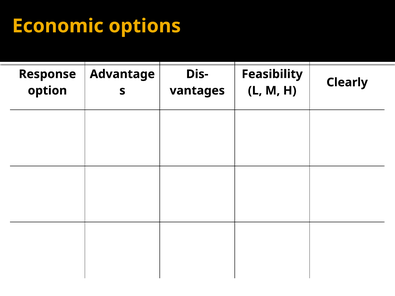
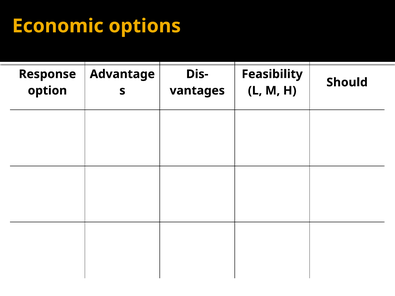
Clearly: Clearly -> Should (347, 82)
